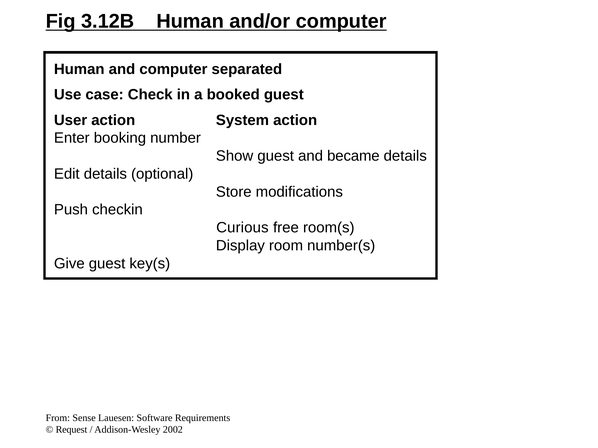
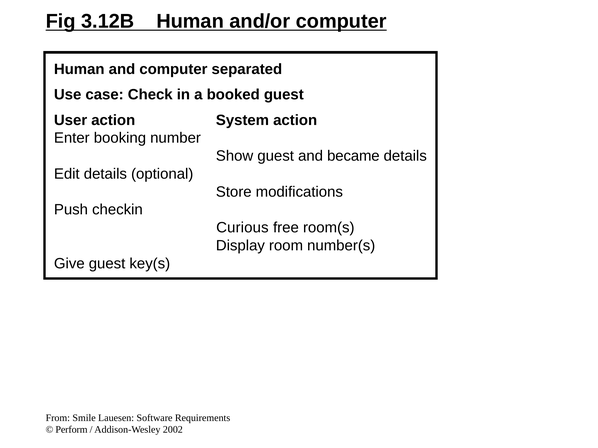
Sense: Sense -> Smile (84, 418)
Request: Request -> Perform (72, 430)
